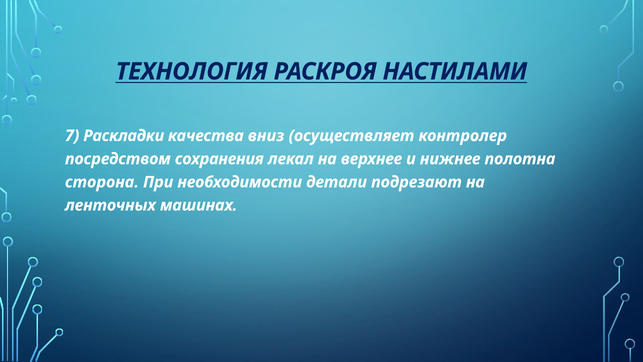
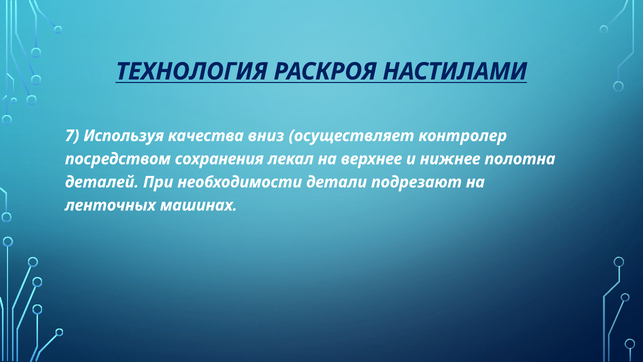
Раскладки: Раскладки -> Используя (124, 136)
сторона: сторона -> деталей (102, 182)
